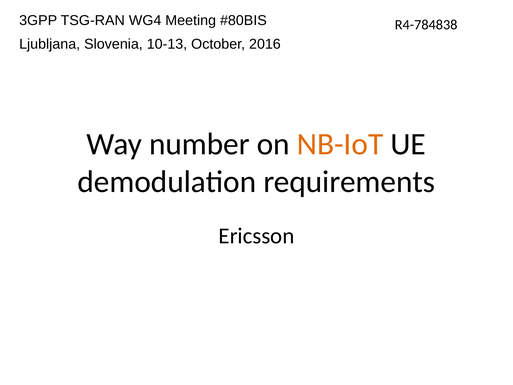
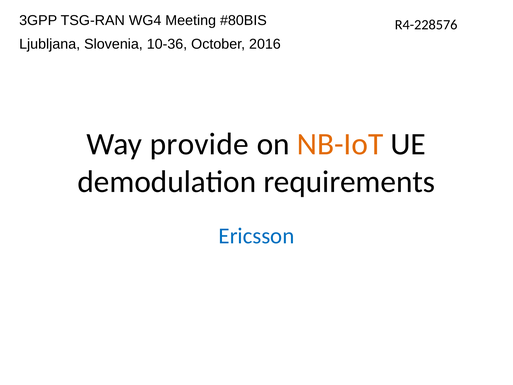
R4-784838: R4-784838 -> R4-228576 (426, 25)
10-13: 10-13 -> 10-36 (167, 44)
number: number -> provide (199, 144)
Ericsson colour: black -> blue (256, 236)
